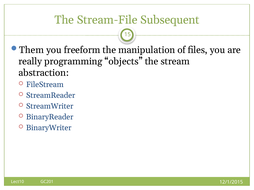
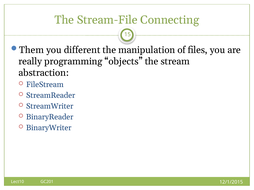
Subsequent: Subsequent -> Connecting (170, 20)
freeform: freeform -> different (82, 50)
